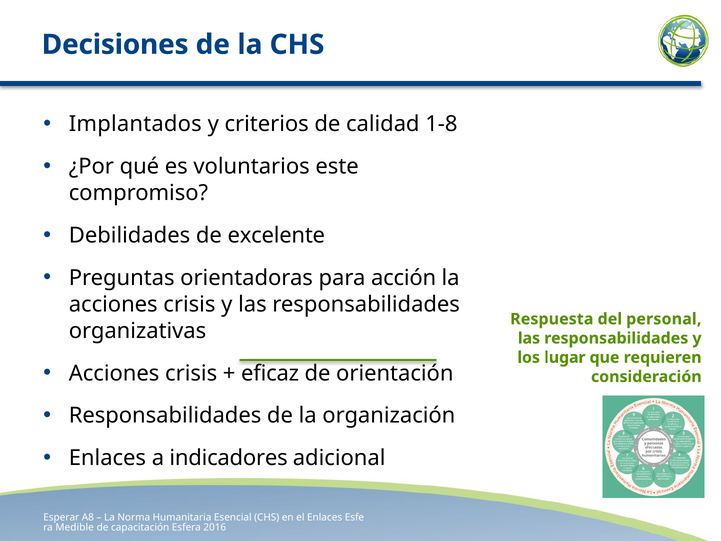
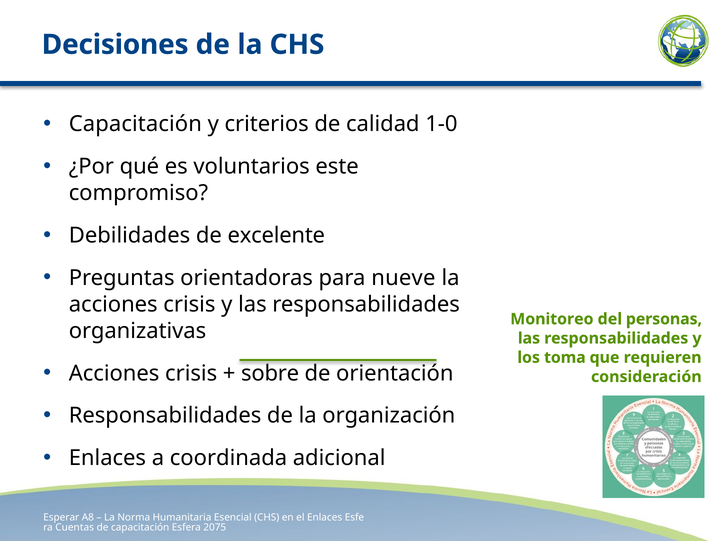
Implantados: Implantados -> Capacitación (135, 124)
1-8: 1-8 -> 1-0 (441, 124)
acción: acción -> nueve (403, 278)
Respuesta: Respuesta -> Monitoreo (552, 319)
personal: personal -> personas (664, 319)
lugar: lugar -> toma (565, 357)
eficaz: eficaz -> sobre (270, 373)
indicadores: indicadores -> coordinada (228, 458)
Medible: Medible -> Cuentas (75, 527)
2016: 2016 -> 2075 (215, 527)
